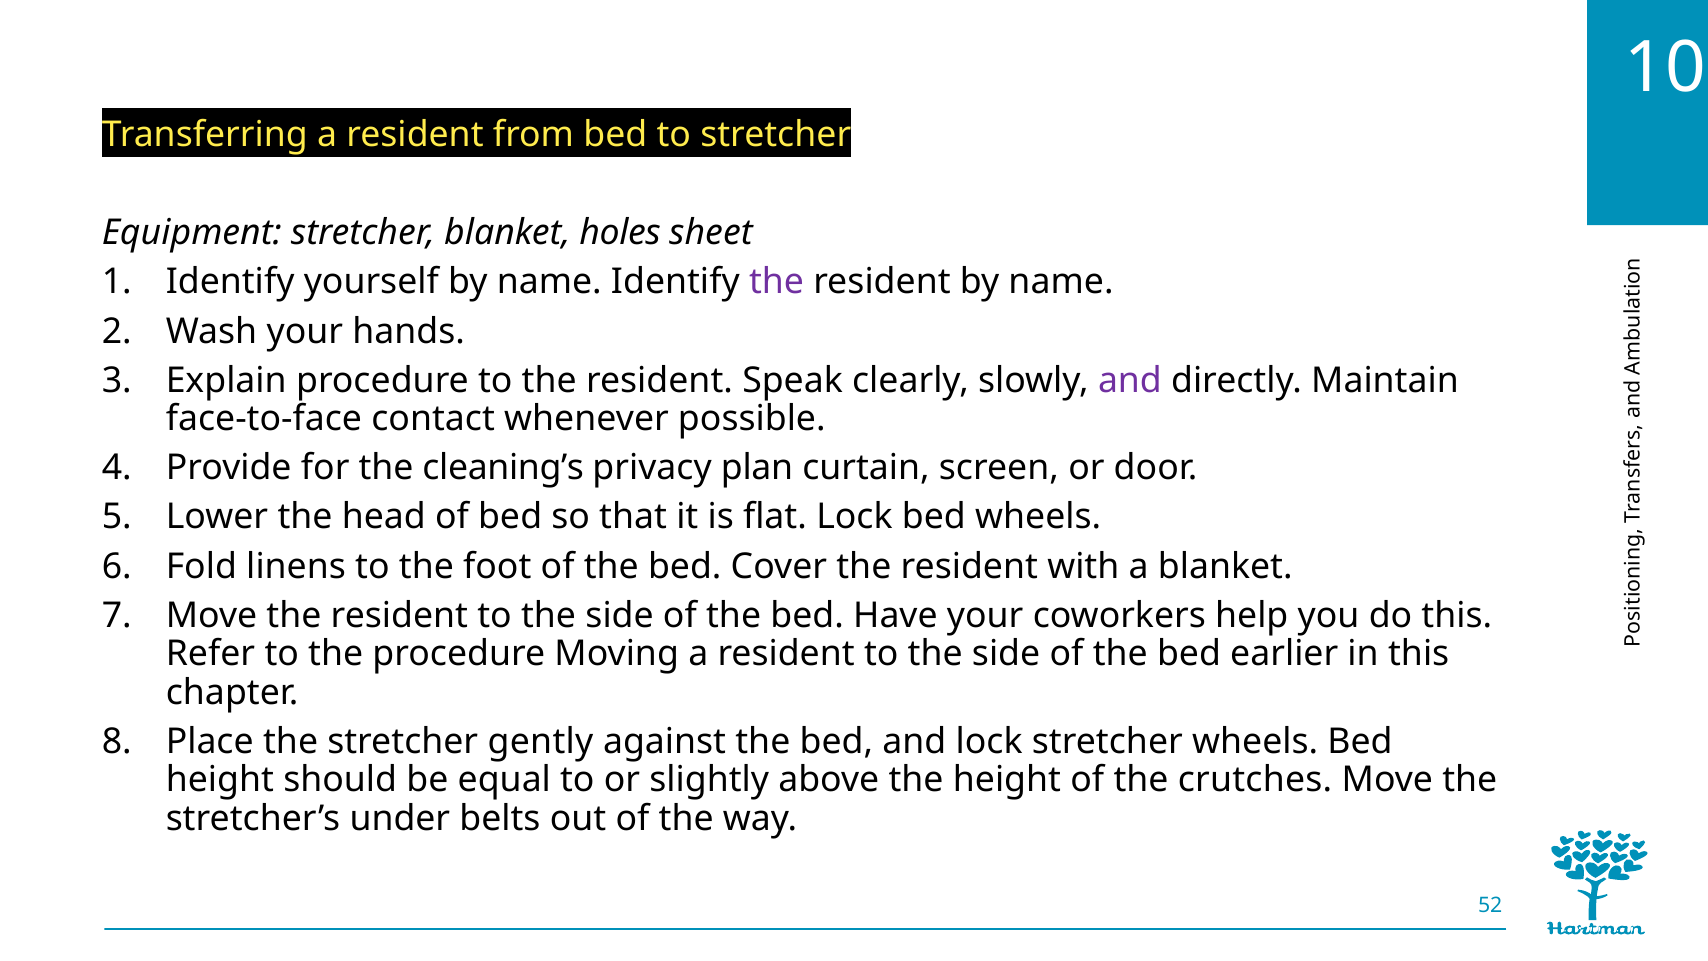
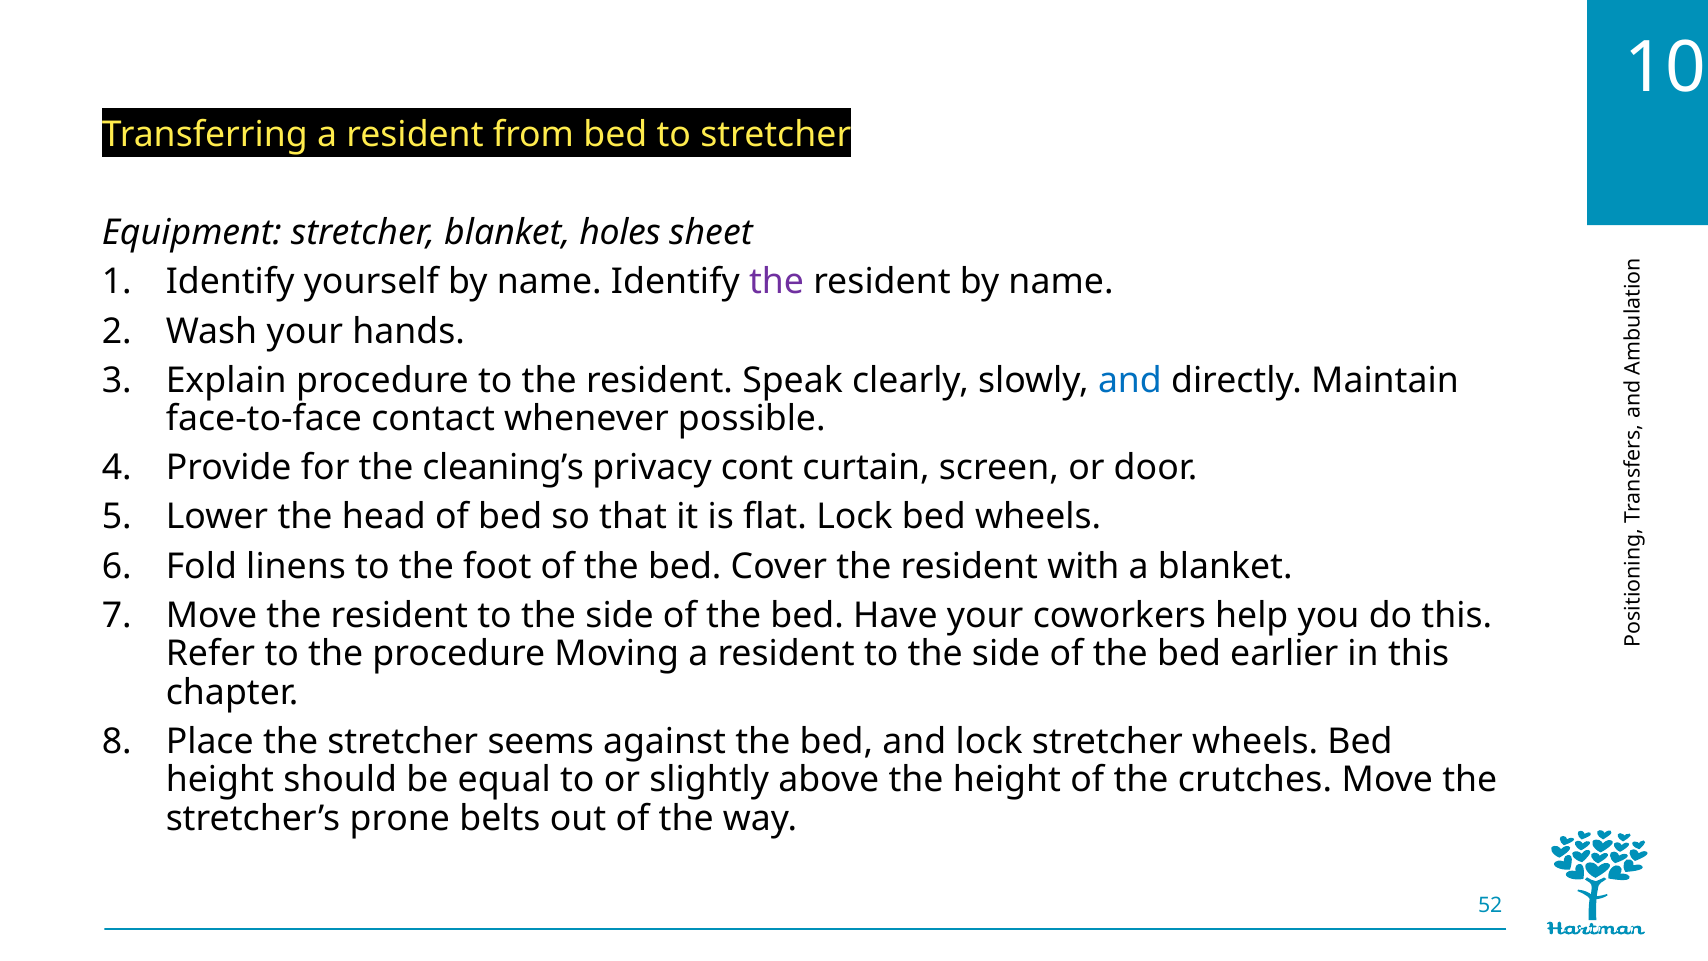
and colour: purple -> blue (1130, 380)
plan: plan -> cont (757, 468)
gently: gently -> seems (541, 741)
under: under -> prone (400, 818)
